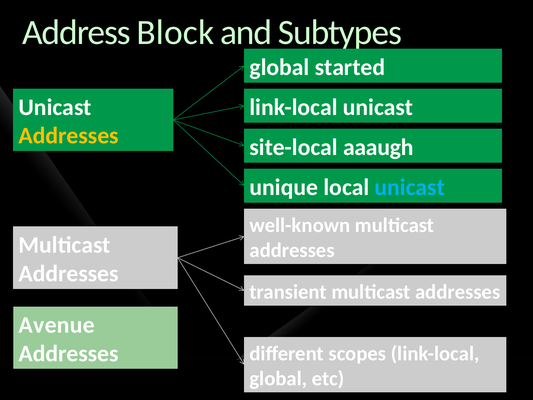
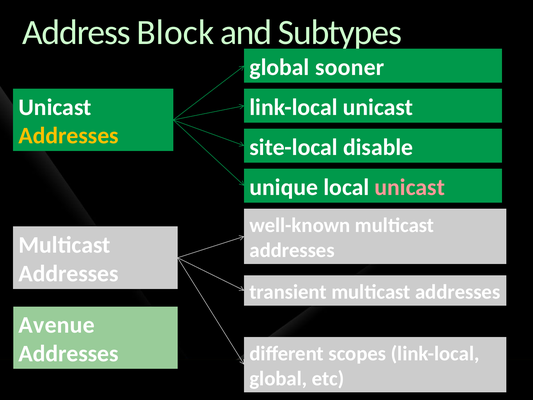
started: started -> sooner (350, 67)
aaaugh: aaaugh -> disable (378, 147)
unicast colour: light blue -> pink (410, 187)
